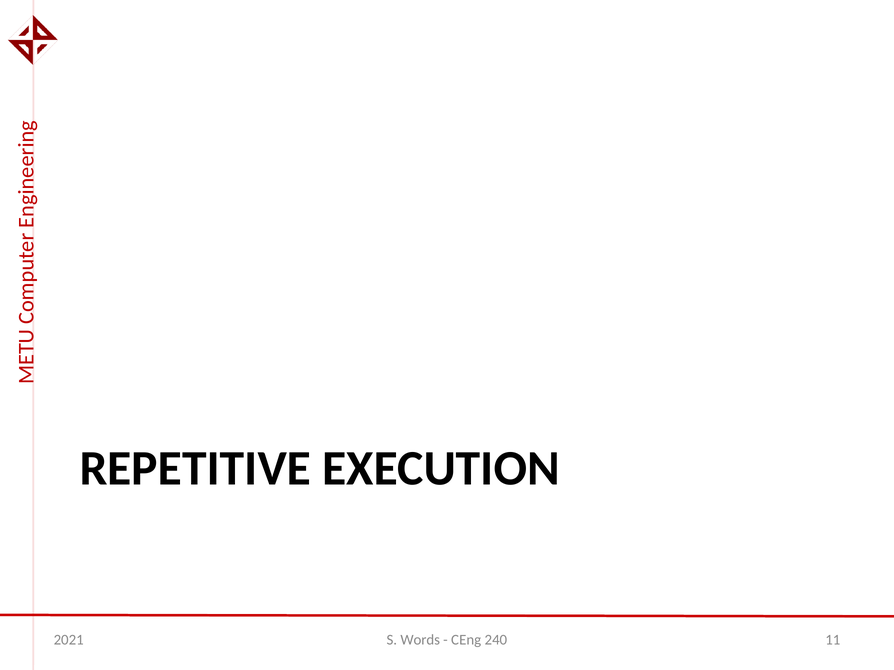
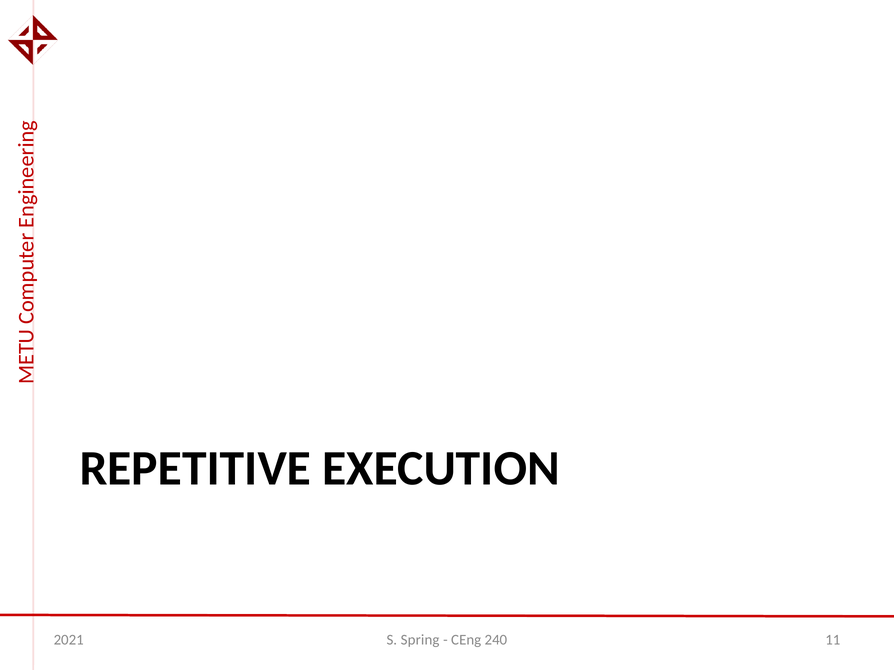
Words: Words -> Spring (420, 640)
